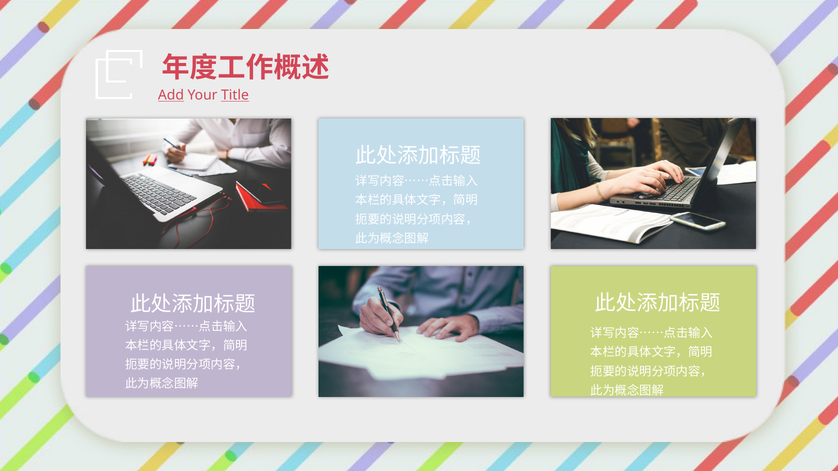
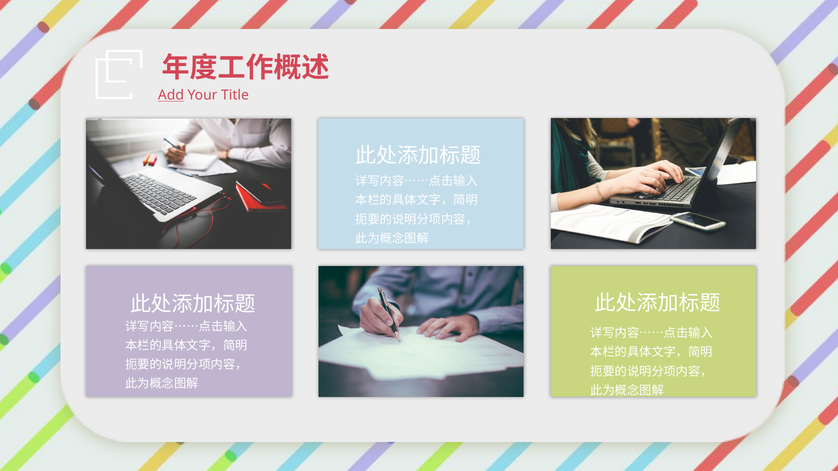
Title underline: present -> none (235, 95)
